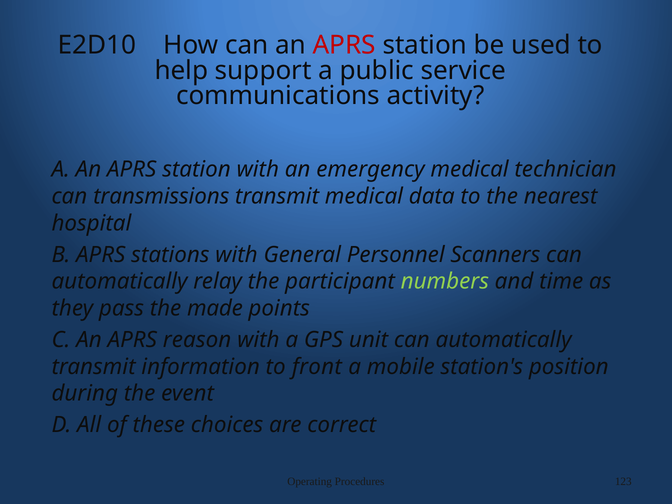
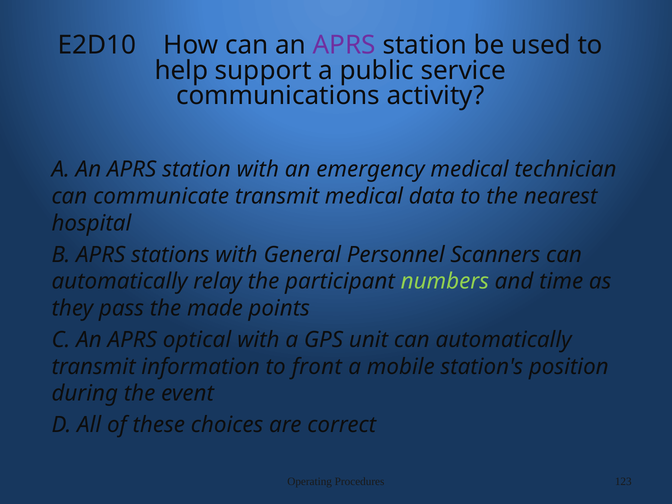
APRS colour: red -> purple (344, 45)
transmissions: transmissions -> communicate (161, 196)
reason: reason -> optical (197, 340)
